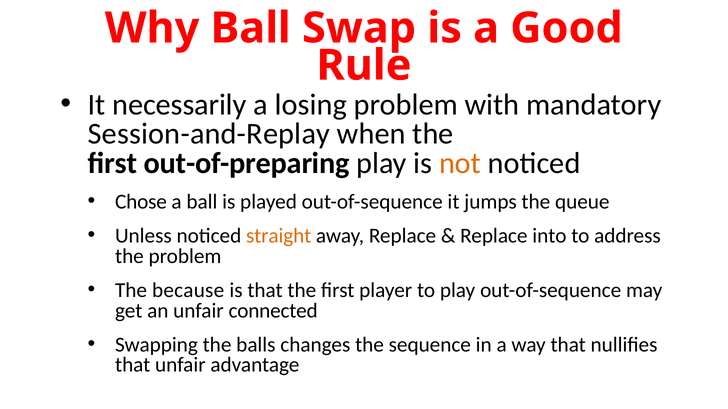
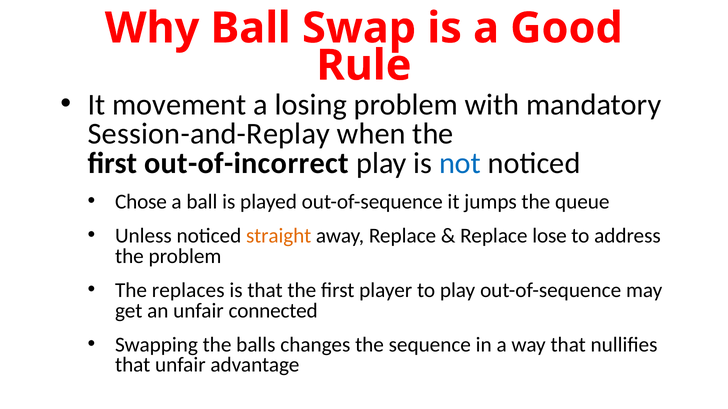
necessarily: necessarily -> movement (179, 105)
out-of-preparing: out-of-preparing -> out-of-incorrect (246, 163)
not colour: orange -> blue (460, 163)
into: into -> lose (550, 236)
because: because -> replaces (188, 291)
